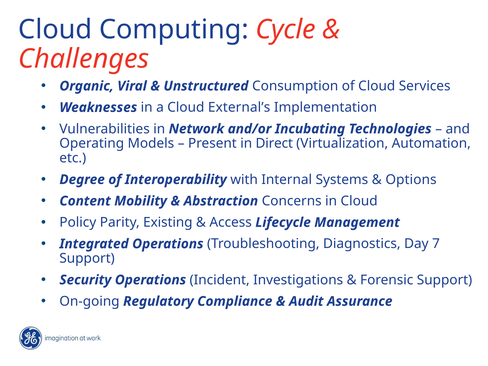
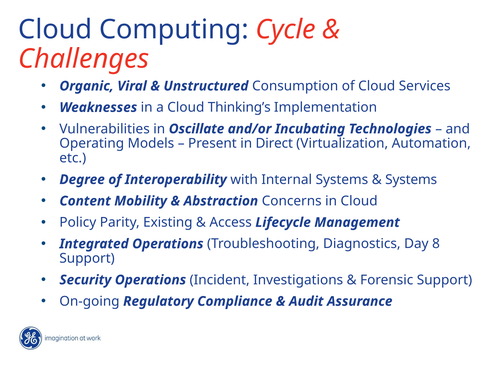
External’s: External’s -> Thinking’s (239, 107)
Network: Network -> Oscillate (196, 129)
Options: Options -> Systems (411, 180)
7: 7 -> 8 (436, 244)
